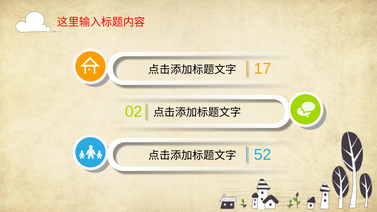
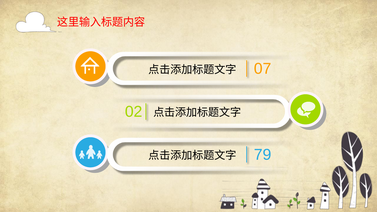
17: 17 -> 07 (263, 69)
52: 52 -> 79 (263, 155)
